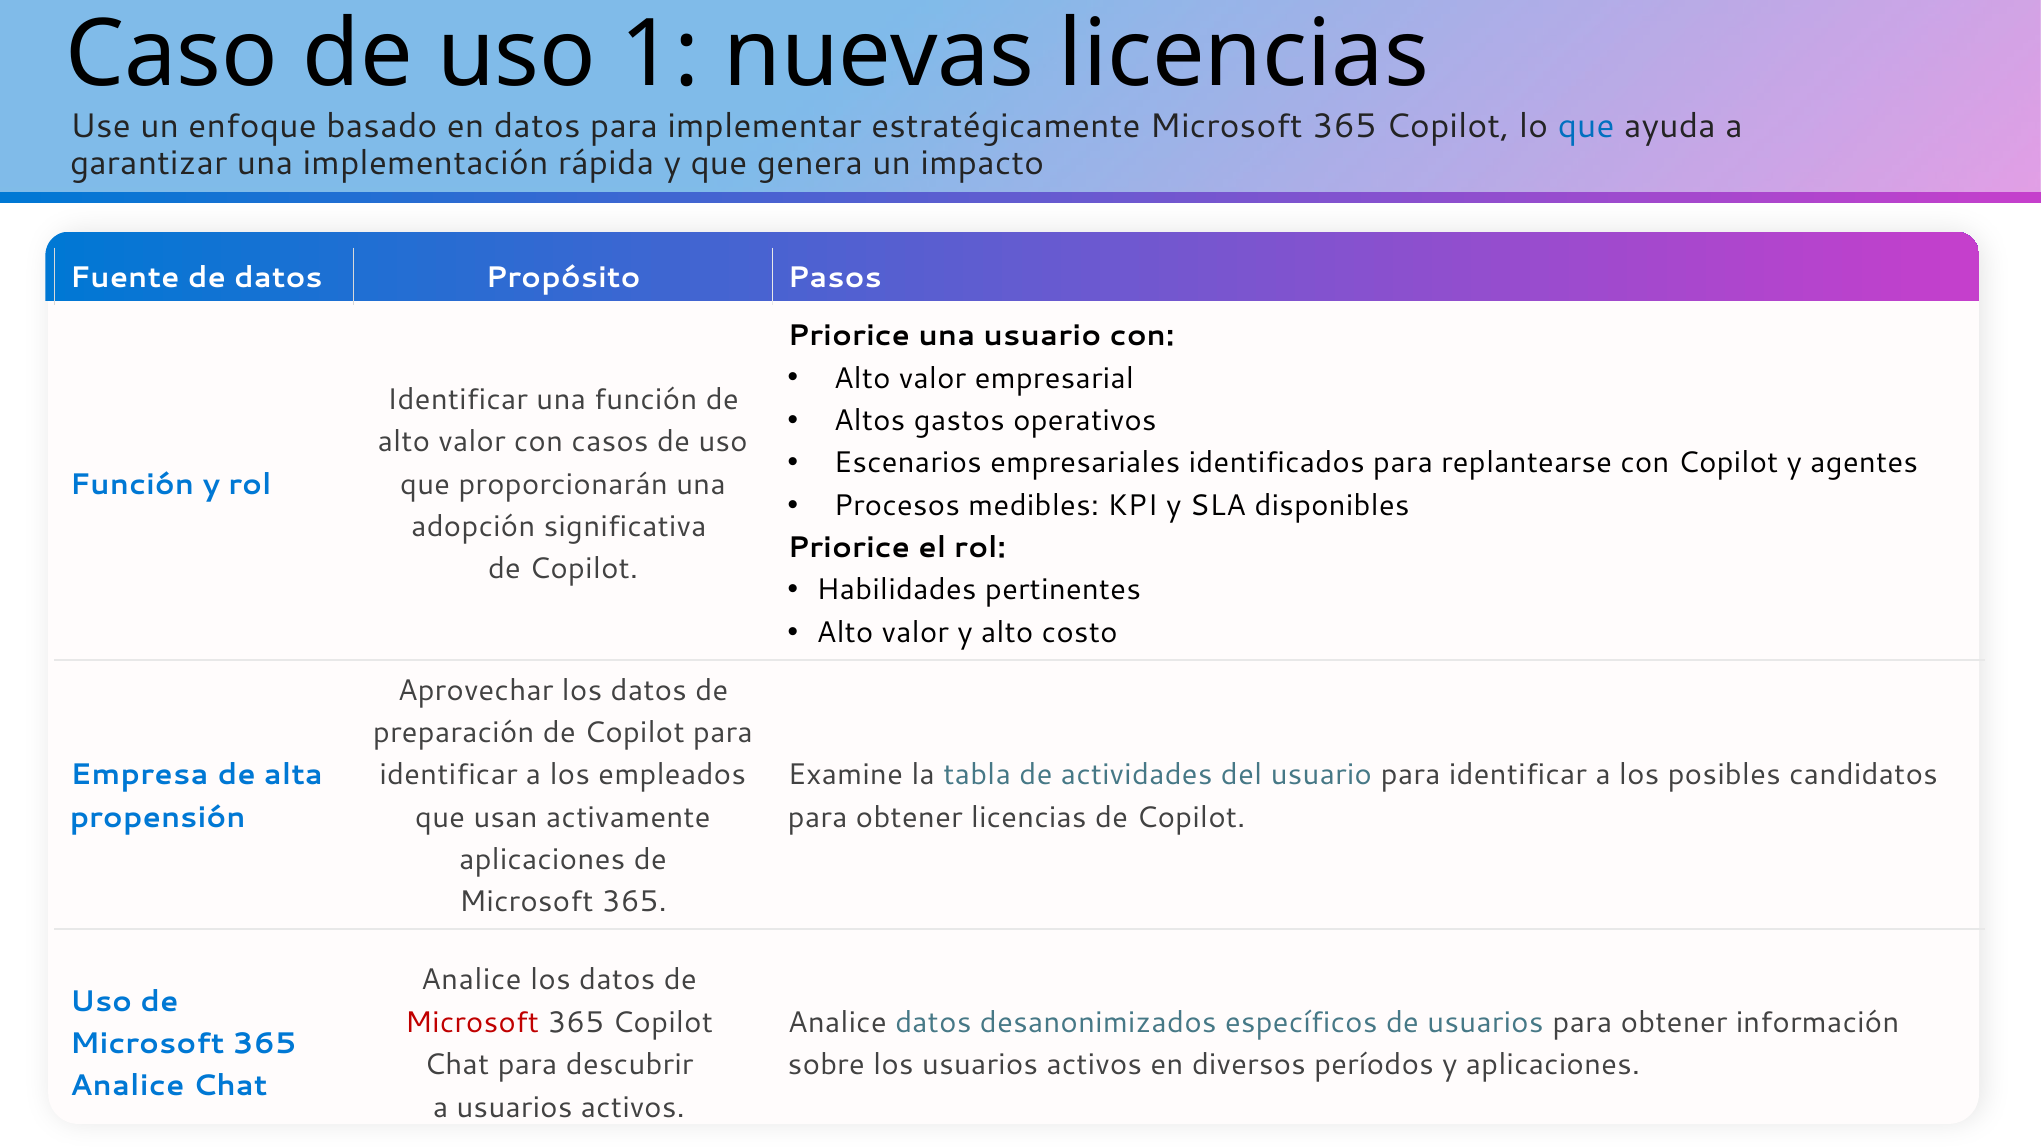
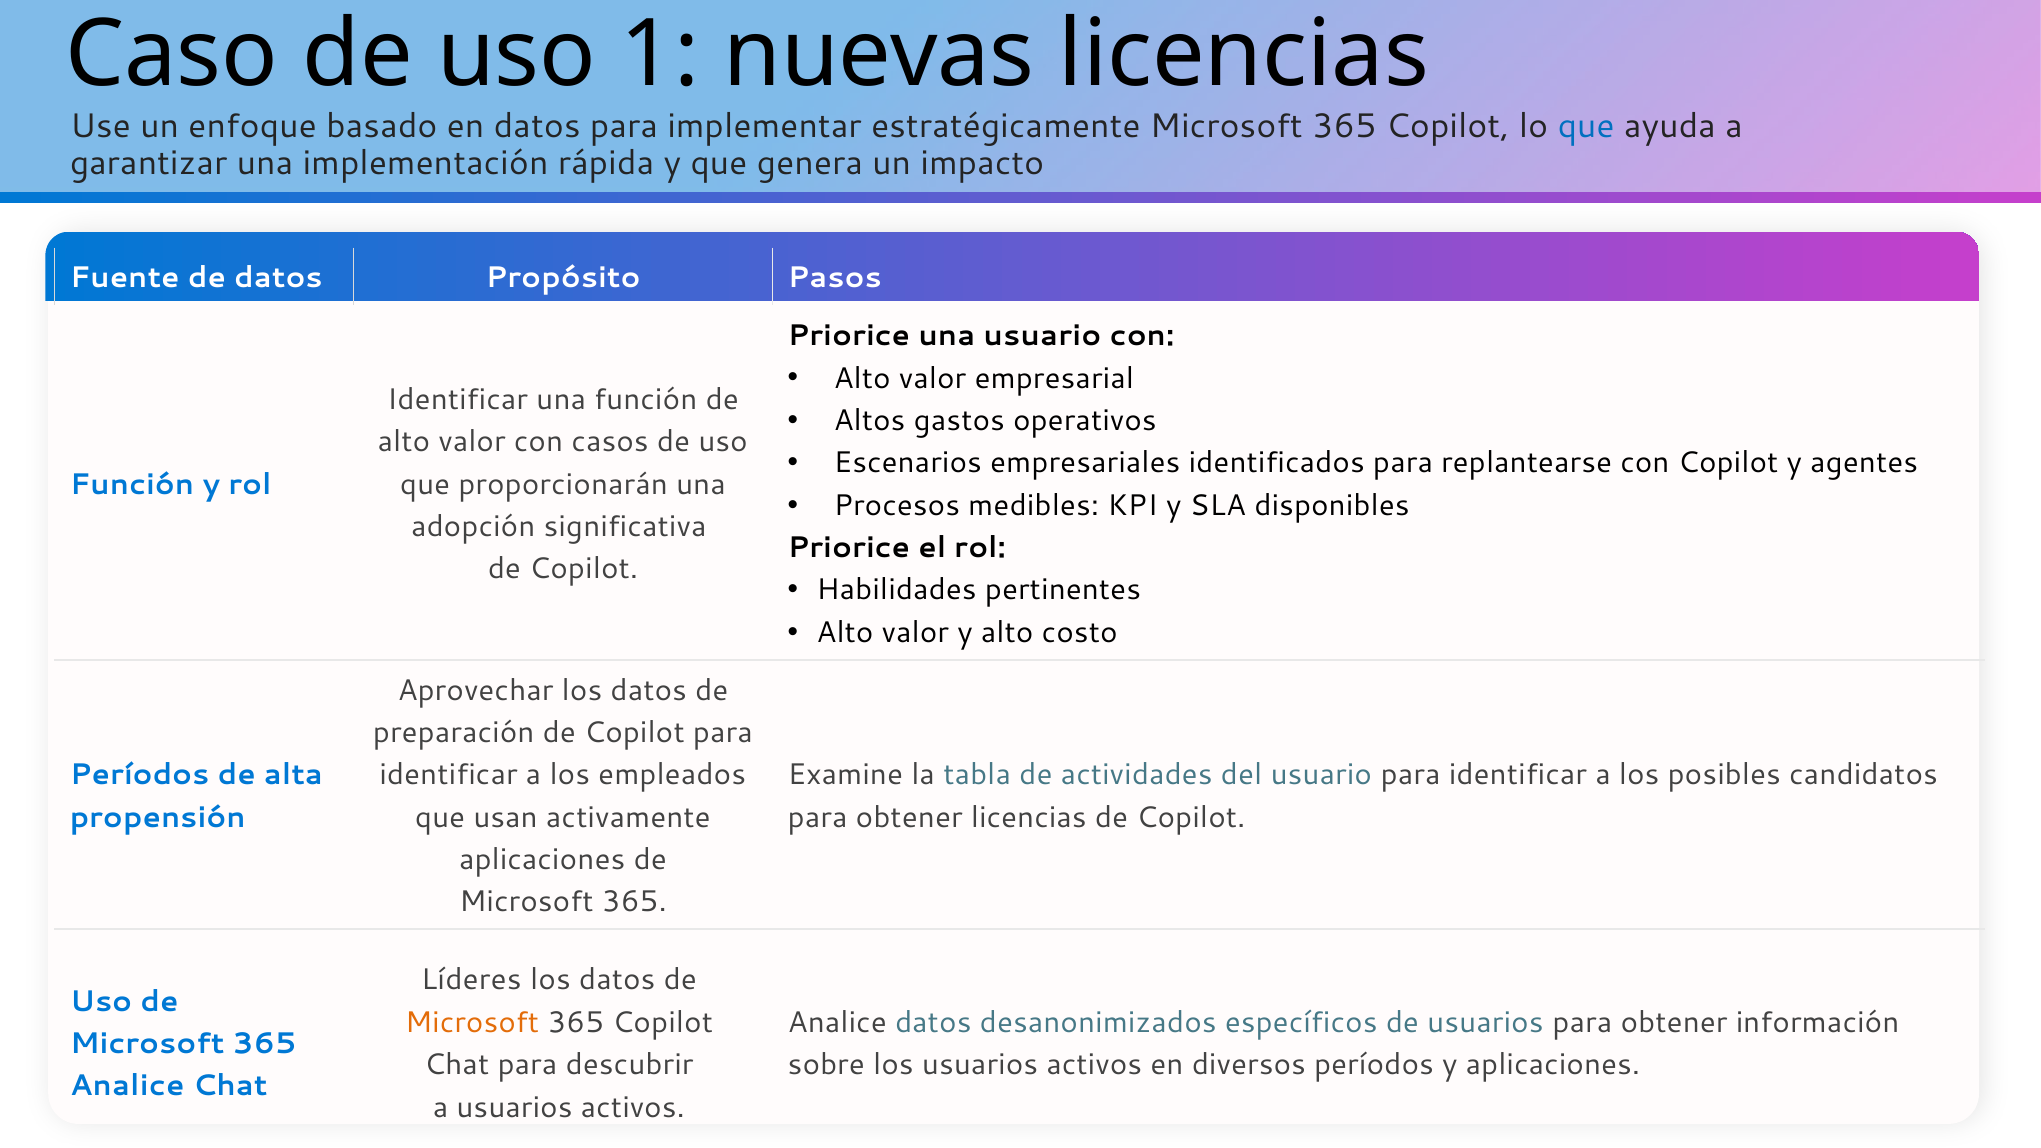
Empresa: Empresa -> Períodos (140, 775)
Analice: Analice -> Líderes (471, 980)
Microsoft colour: red -> orange (472, 1023)
